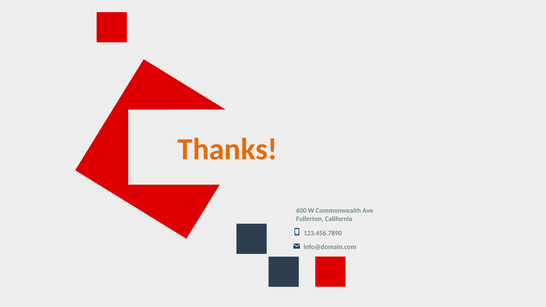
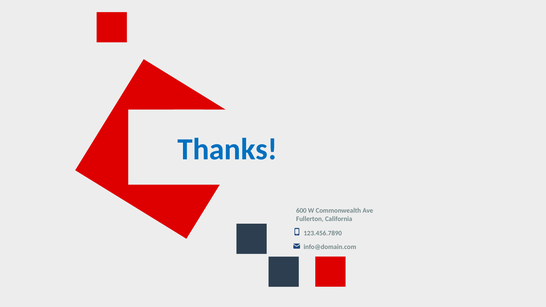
Thanks colour: orange -> blue (228, 149)
